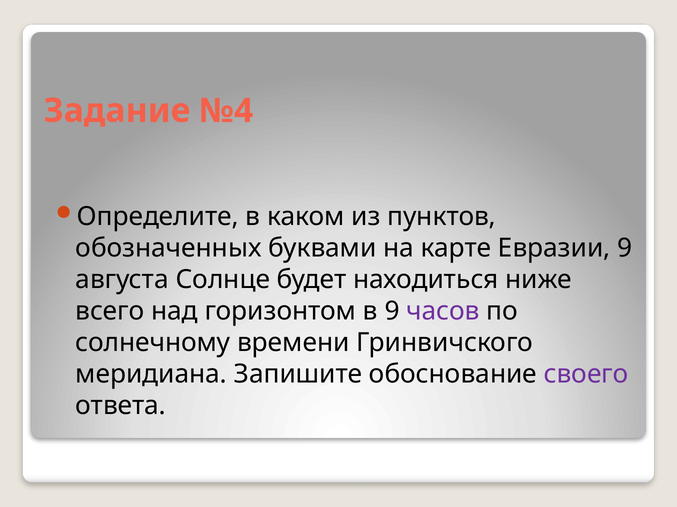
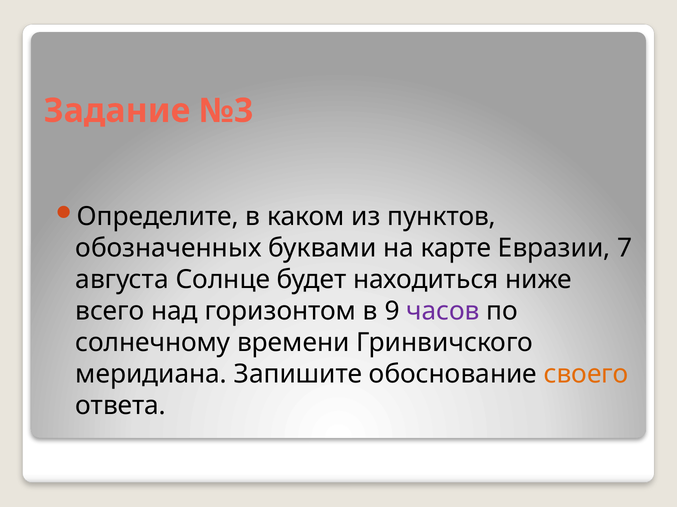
№4: №4 -> №3 (226, 111)
Евразии 9: 9 -> 7 (625, 248)
своего colour: purple -> orange (586, 375)
